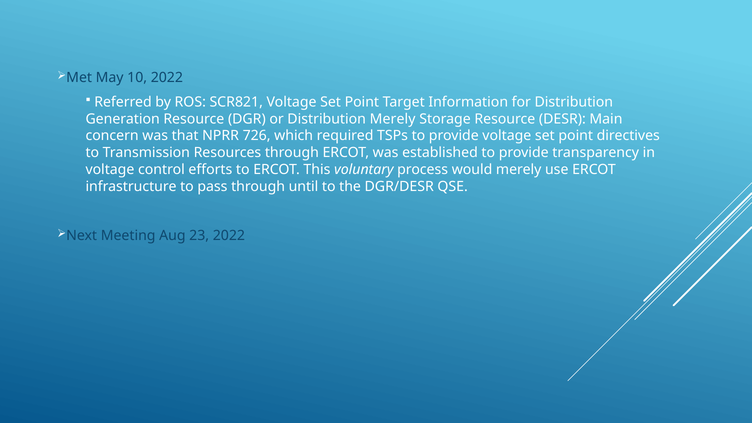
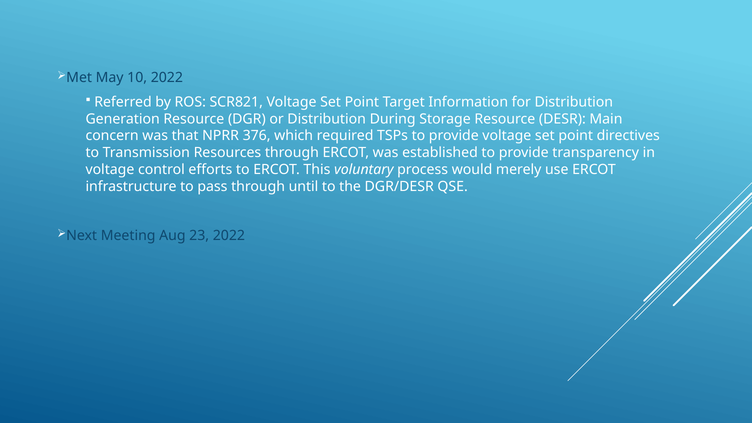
Distribution Merely: Merely -> During (393, 119)
726: 726 -> 376 (257, 136)
